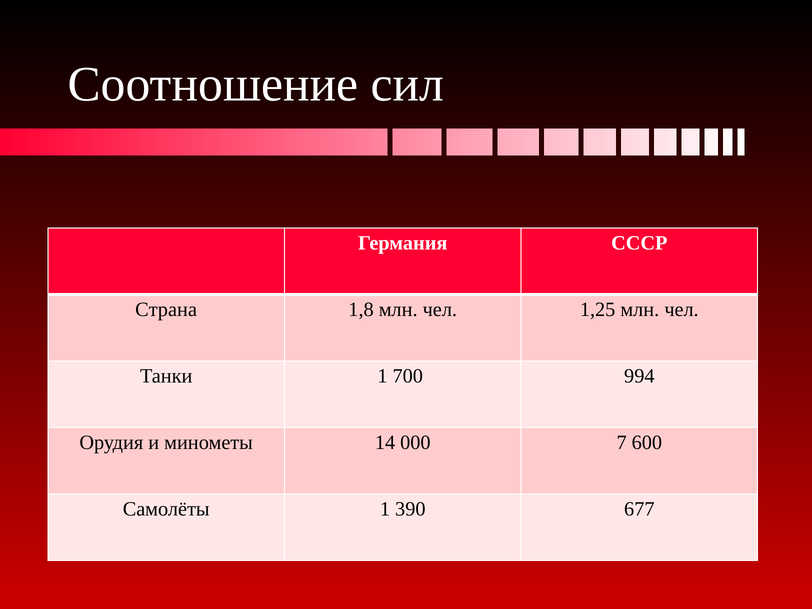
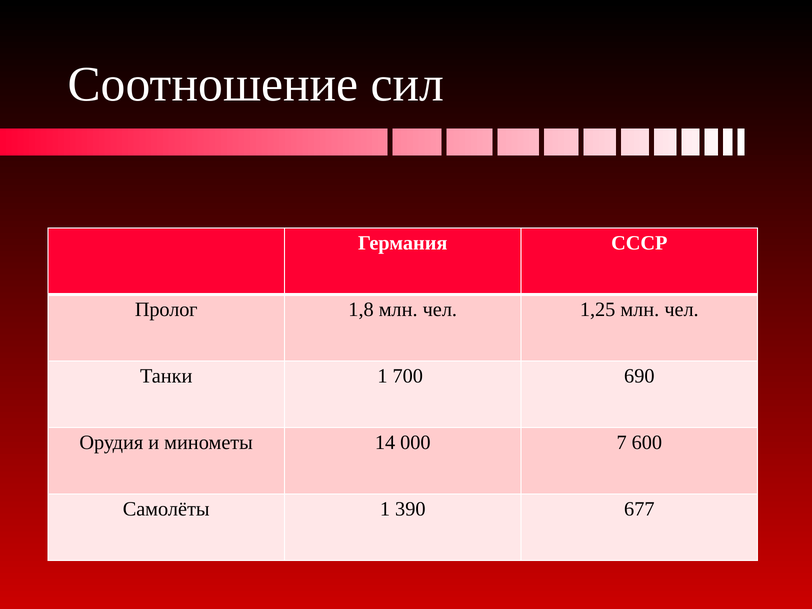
Страна: Страна -> Пролог (166, 310)
994: 994 -> 690 (639, 376)
